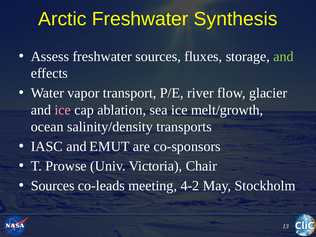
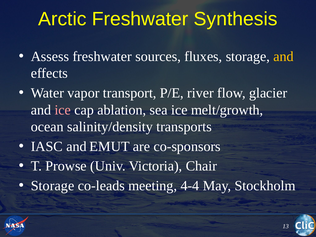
and colour: light green -> yellow (283, 56)
Sources: Sources -> Storage (53, 186)
4-2: 4-2 -> 4-4 (190, 186)
